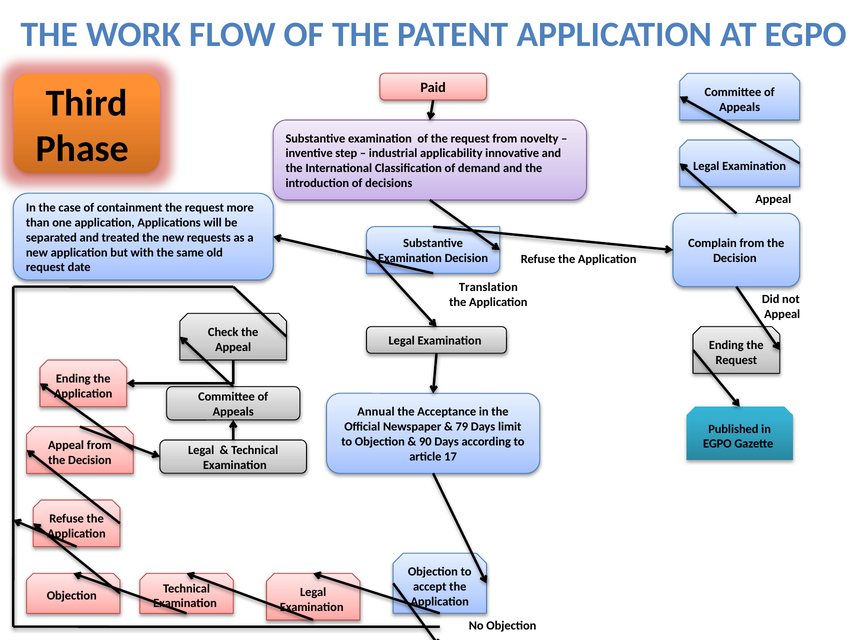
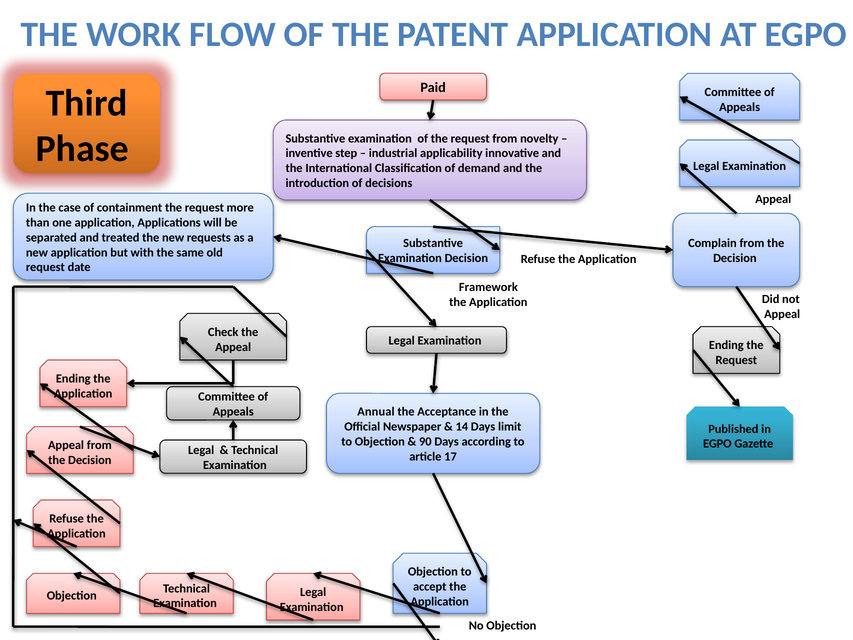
Translation: Translation -> Framework (488, 287)
79: 79 -> 14 (462, 427)
